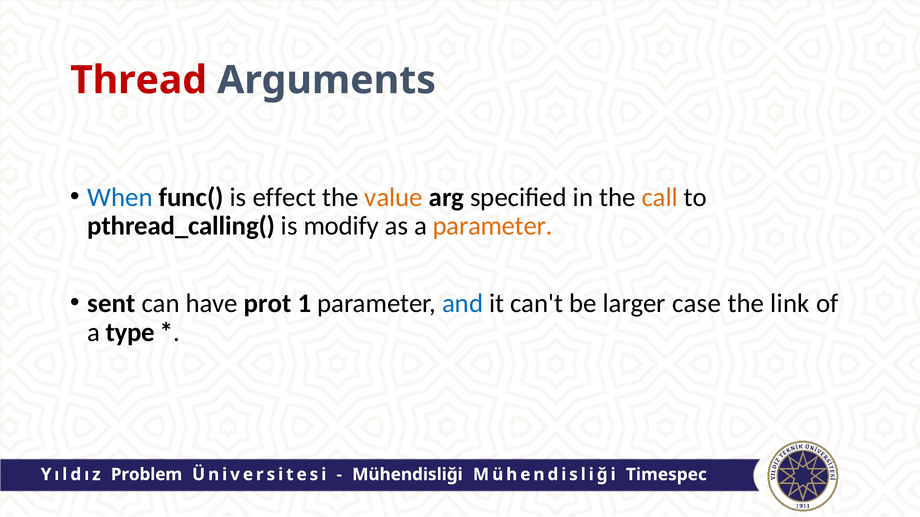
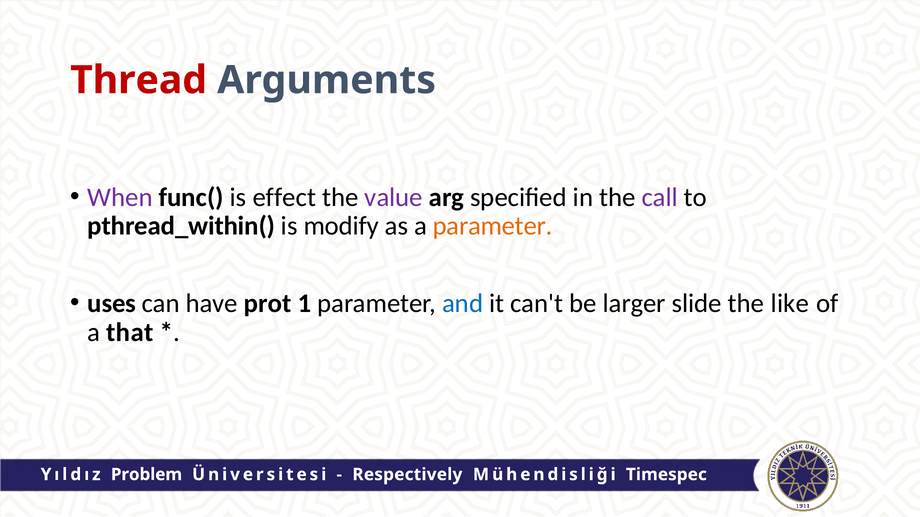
When colour: blue -> purple (120, 197)
value colour: orange -> purple (394, 197)
call colour: orange -> purple (660, 197)
pthread_calling(: pthread_calling( -> pthread_within( (181, 226)
sent: sent -> uses (112, 303)
case: case -> slide (697, 303)
link: link -> like (790, 303)
type: type -> that (130, 332)
Mühendisliği: Mühendisliği -> Respectively (407, 475)
